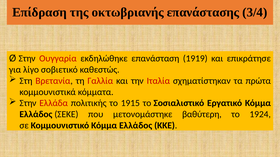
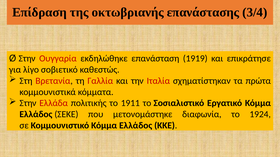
1915: 1915 -> 1911 (130, 103)
βαθύτερη: βαθύτερη -> διαφωνία (202, 115)
